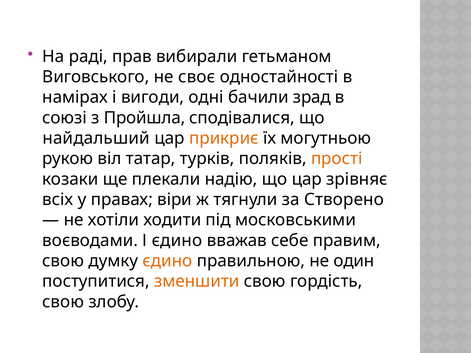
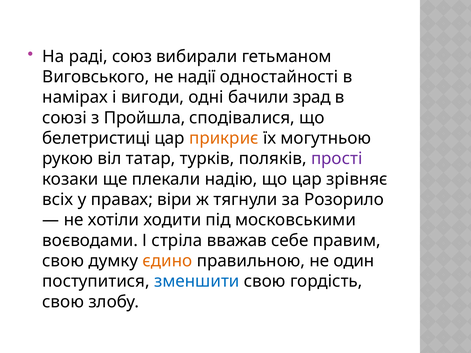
прав: прав -> союз (132, 57)
своє: своє -> надії (197, 77)
найдальший: найдальший -> белетристиці (96, 138)
прості colour: orange -> purple (337, 159)
Створено: Створено -> Розорило (344, 200)
І єдино: єдино -> стріла (177, 241)
зменшити colour: orange -> blue (197, 282)
